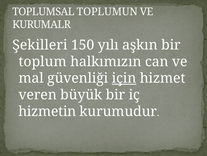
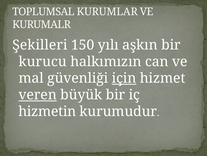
TOPLUMUN: TOPLUMUN -> KURUMLAR (107, 12)
toplum: toplum -> kurucu (43, 61)
veren underline: none -> present (38, 94)
